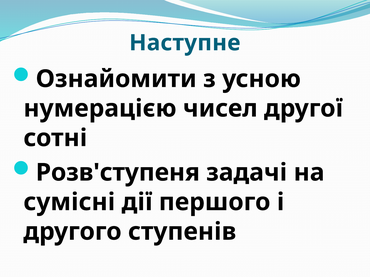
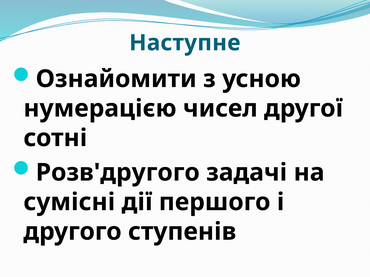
Розв'ступеня: Розв'ступеня -> Розв'другого (118, 173)
